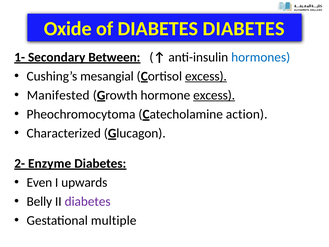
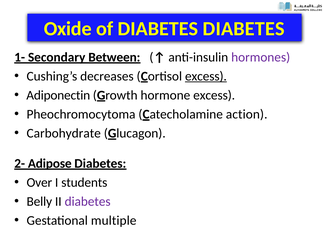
hormones colour: blue -> purple (261, 57)
mesangial: mesangial -> decreases (107, 76)
Manifested: Manifested -> Adiponectin (58, 95)
excess underline: present -> none (214, 95)
Characterized: Characterized -> Carbohydrate (64, 133)
Enzyme: Enzyme -> Adipose (50, 163)
Even: Even -> Over (39, 182)
upwards: upwards -> students (84, 182)
